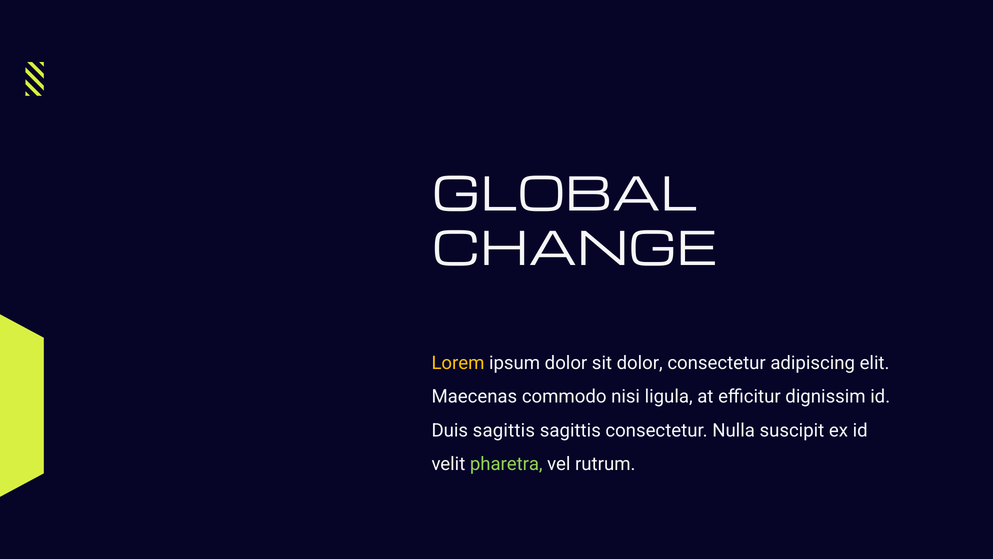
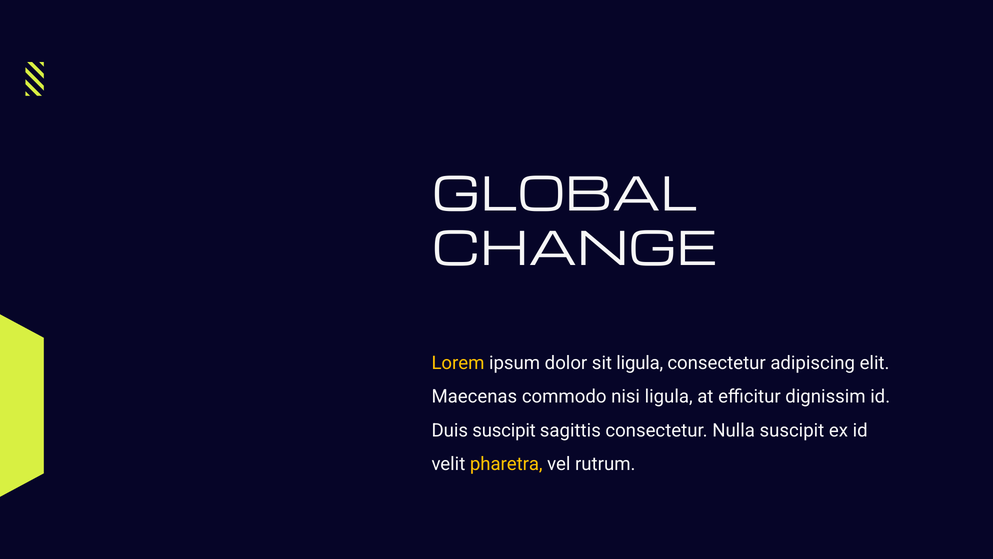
sit dolor: dolor -> ligula (640, 363)
Duis sagittis: sagittis -> suscipit (504, 430)
pharetra colour: light green -> yellow (506, 464)
